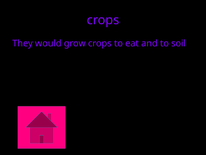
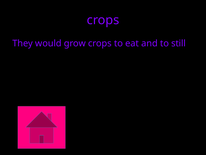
soil: soil -> still (178, 43)
